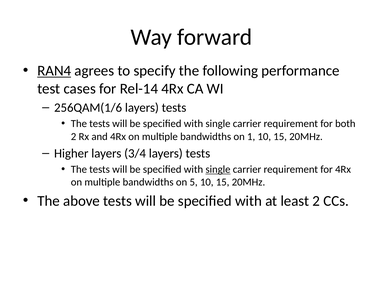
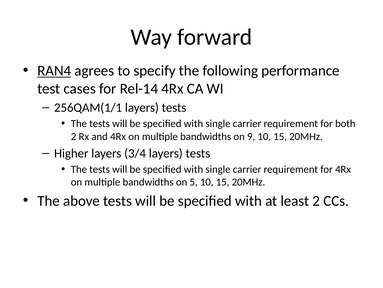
256QAM(1/6: 256QAM(1/6 -> 256QAM(1/1 (88, 107)
1: 1 -> 9 (251, 136)
single underline: present -> none (218, 169)
